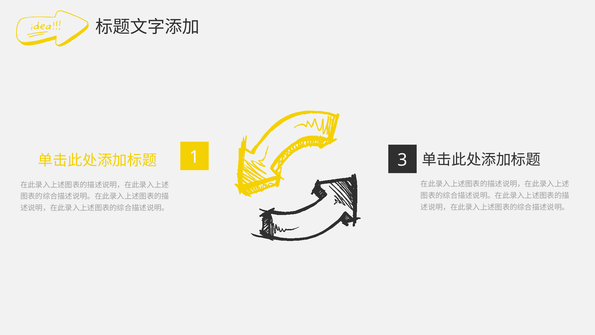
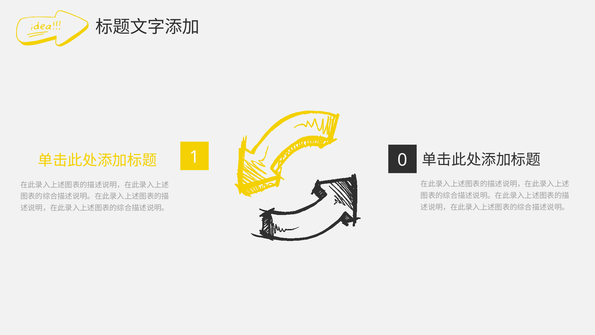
3: 3 -> 0 (402, 160)
